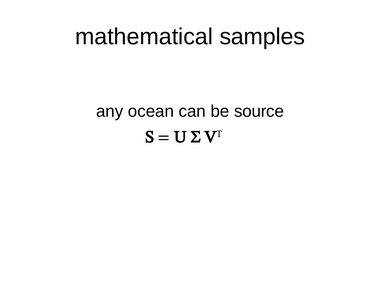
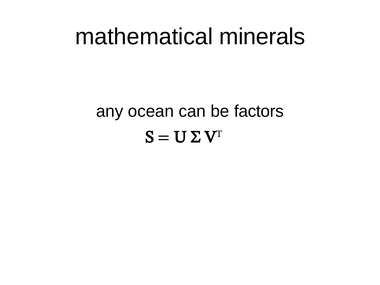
samples: samples -> minerals (262, 37)
source: source -> factors (259, 111)
